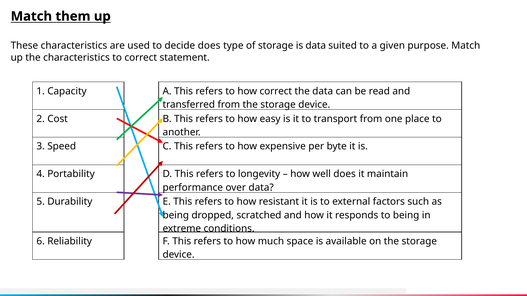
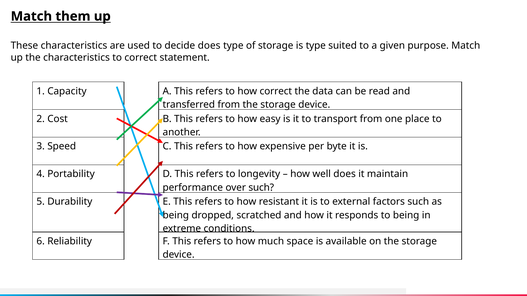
is data: data -> type (316, 46)
over data: data -> such (261, 188)
